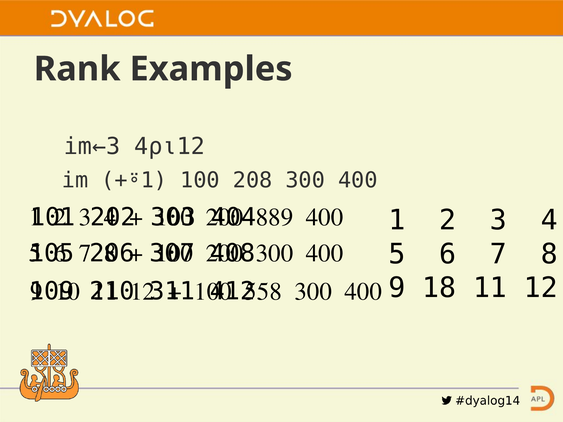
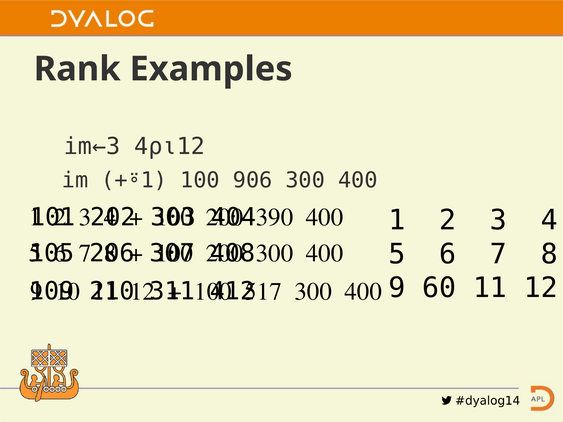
208: 208 -> 906 (253, 180)
889: 889 -> 390 (275, 217)
18: 18 -> 60 (439, 288)
558: 558 -> 517 (263, 292)
